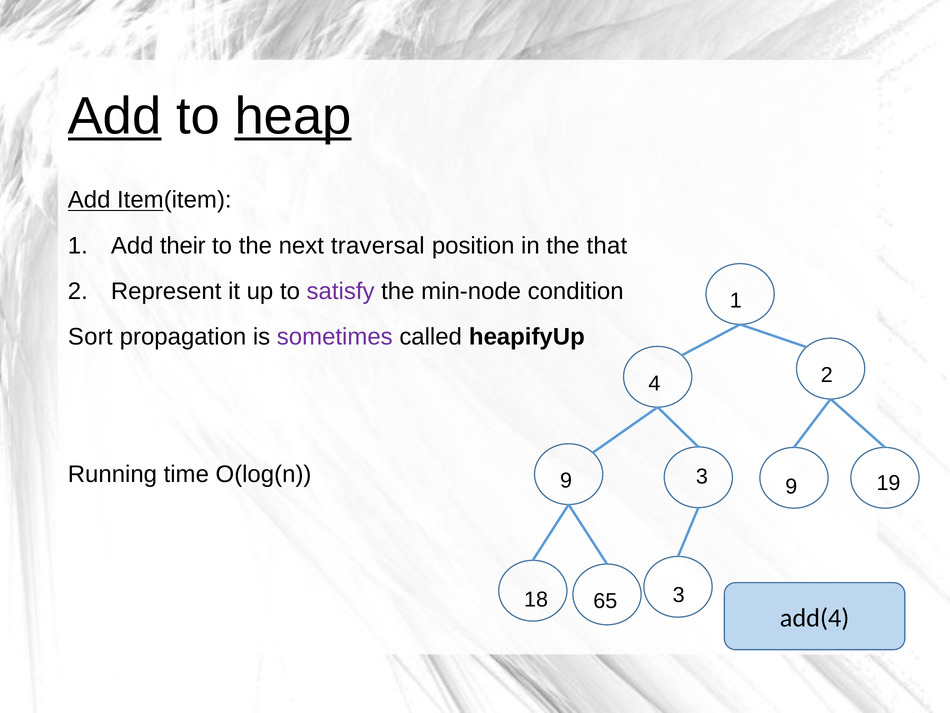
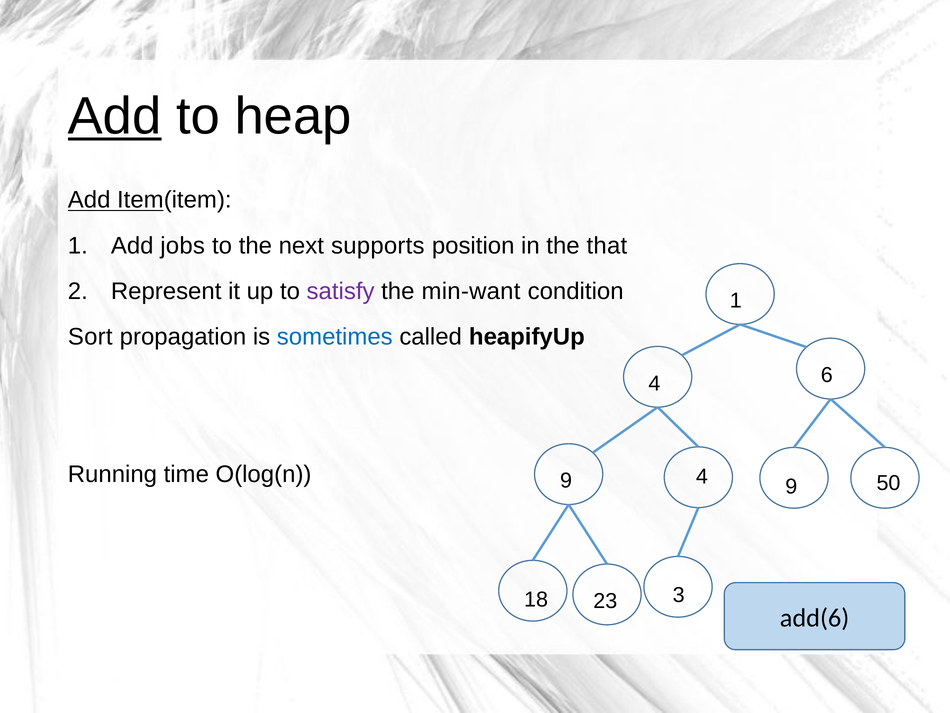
heap underline: present -> none (293, 116)
their: their -> jobs (183, 245)
traversal: traversal -> supports (378, 245)
min-node: min-node -> min-want (471, 291)
sometimes colour: purple -> blue (335, 337)
4 2: 2 -> 6 (827, 375)
9 3: 3 -> 4 (702, 476)
19: 19 -> 50 (888, 483)
65: 65 -> 23 (605, 601)
add(4: add(4 -> add(6 (815, 617)
